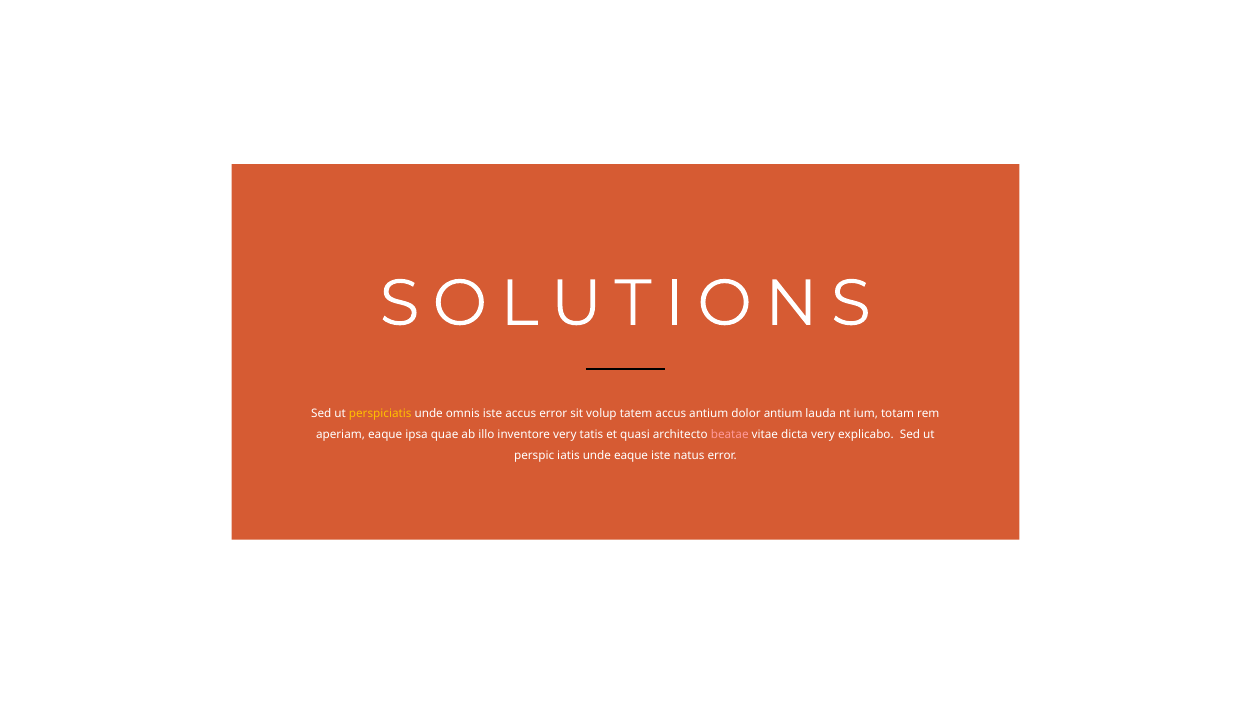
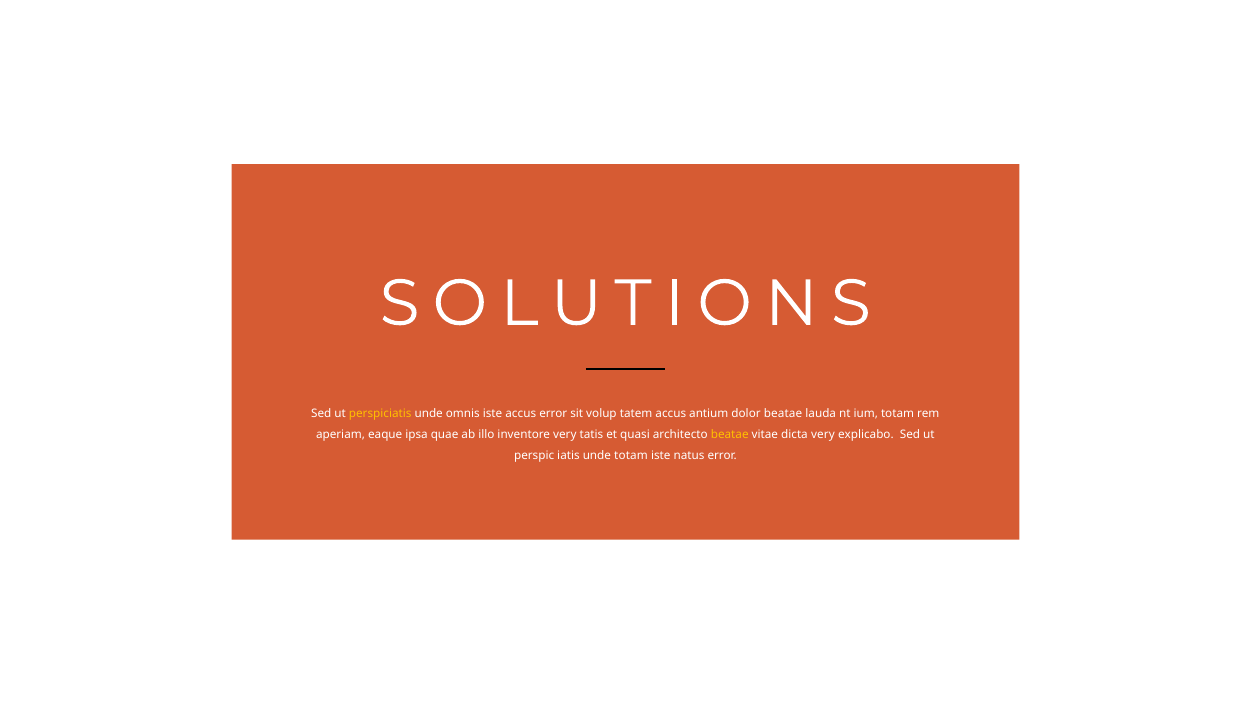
dolor antium: antium -> beatae (783, 414)
beatae colour: pink -> yellow (730, 435)
unde eaque: eaque -> totam (631, 456)
